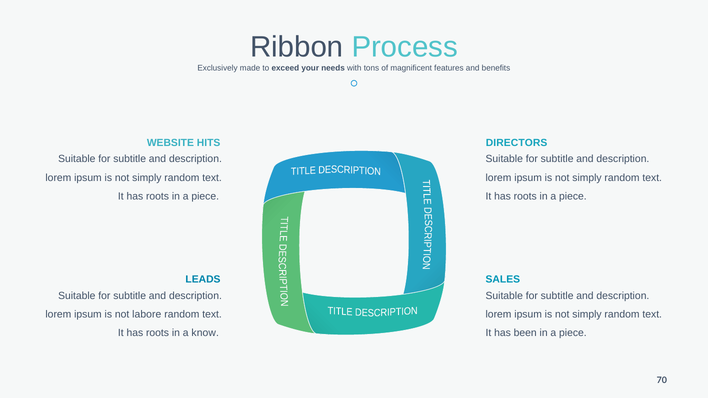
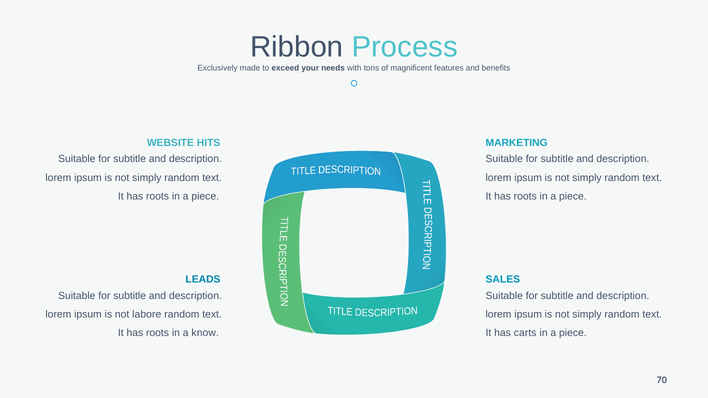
DIRECTORS: DIRECTORS -> MARKETING (517, 143)
been: been -> carts (525, 333)
